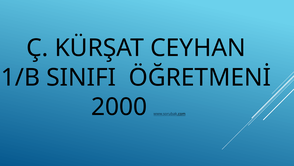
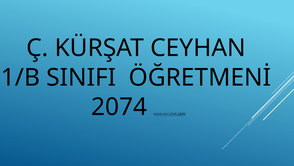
2000: 2000 -> 2074 (119, 107)
